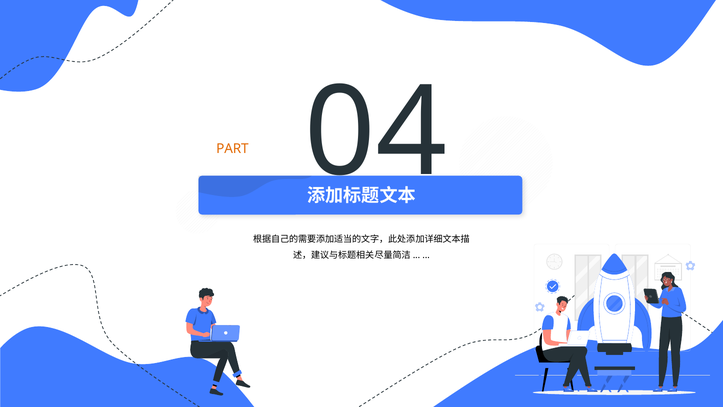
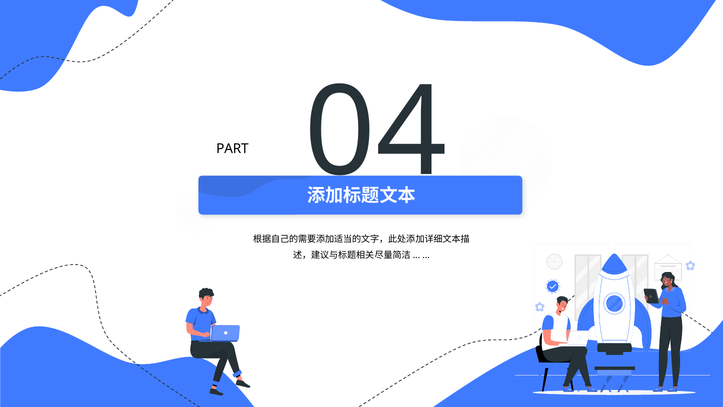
PART colour: orange -> black (232, 149)
